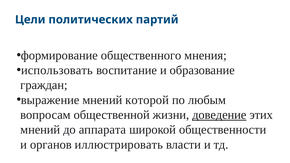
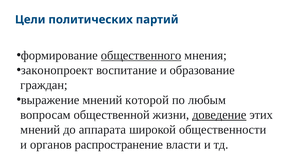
общественного underline: none -> present (141, 55)
использовать: использовать -> законопроект (57, 70)
иллюстрировать: иллюстрировать -> распространение (119, 145)
